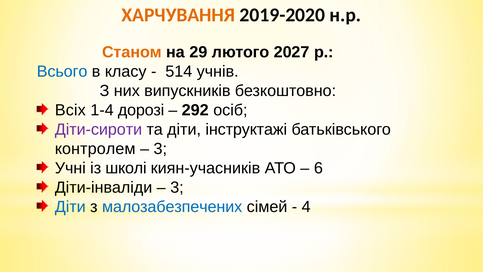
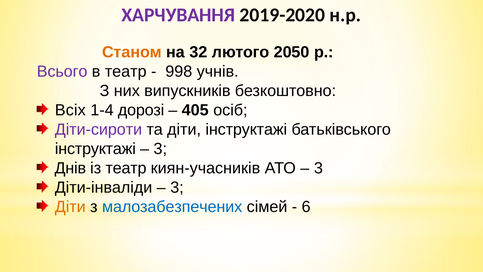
ХАРЧУВАННЯ colour: orange -> purple (178, 15)
29: 29 -> 32 (198, 52)
2027: 2027 -> 2050 (292, 52)
Всього colour: blue -> purple (62, 71)
в класу: класу -> театр (126, 71)
514: 514 -> 998 (179, 71)
292: 292 -> 405 (195, 110)
контролем: контролем -> інструктажі (95, 149)
Учні: Учні -> Днів (70, 168)
із школі: школі -> театр (126, 168)
6: 6 -> 3 (318, 168)
Діти colour: blue -> orange (70, 207)
4: 4 -> 6 (306, 207)
